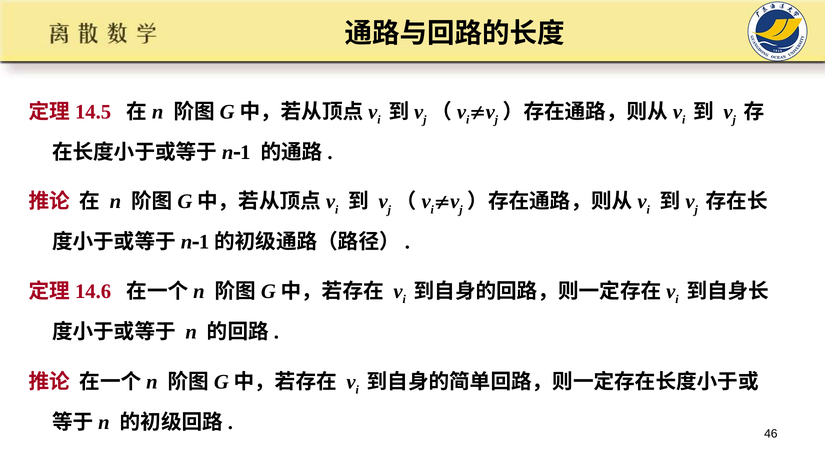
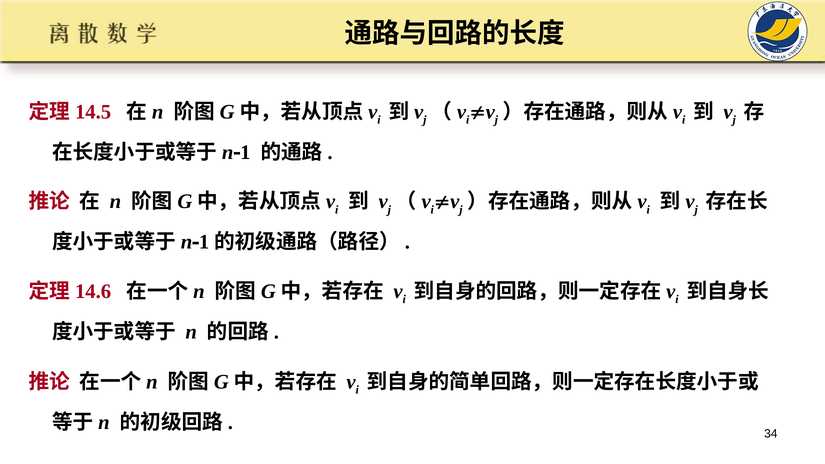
46: 46 -> 34 (771, 434)
